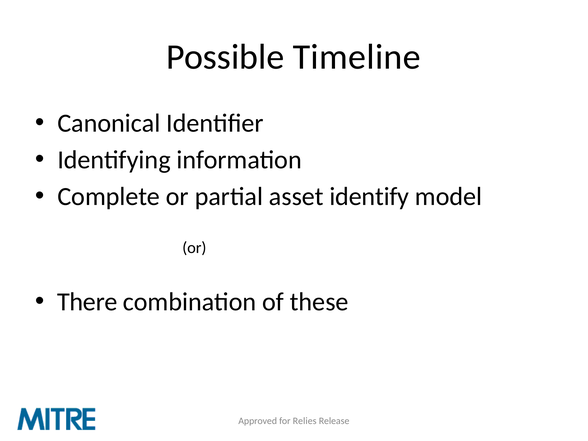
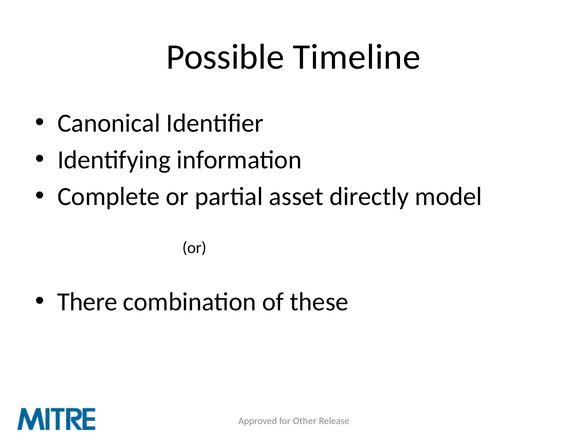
identify: identify -> directly (369, 197)
Relies: Relies -> Other (305, 421)
